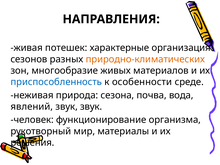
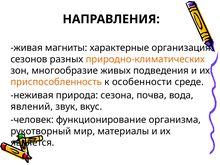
потешек: потешек -> магниты (66, 48)
материалов: материалов -> подведения (161, 71)
приспособленность colour: blue -> orange (56, 82)
звук звук: звук -> вкус (91, 107)
решения: решения -> является (32, 143)
